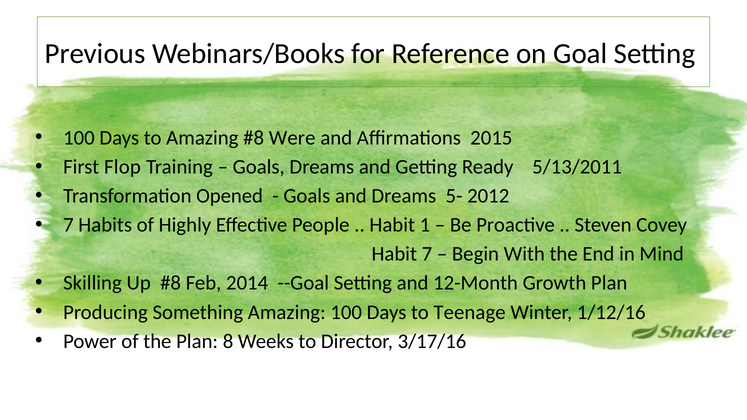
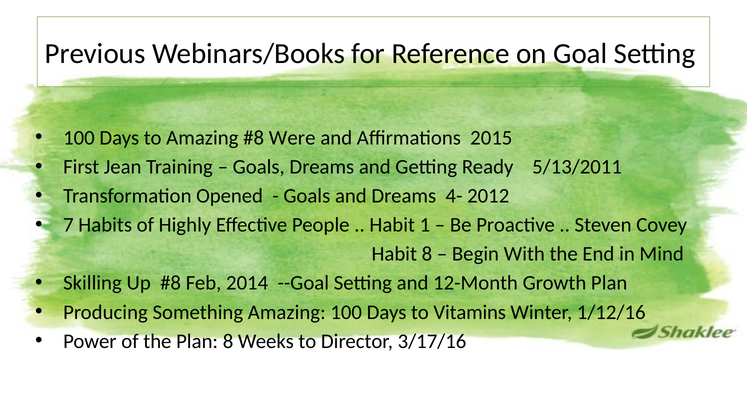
Flop: Flop -> Jean (123, 167)
5-: 5- -> 4- (454, 196)
Habit 7: 7 -> 8 (427, 254)
Teenage: Teenage -> Vitamins (470, 312)
